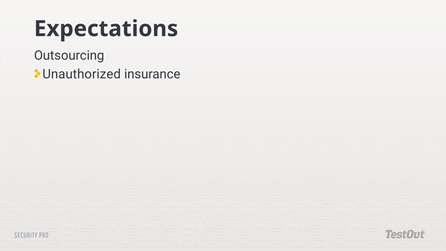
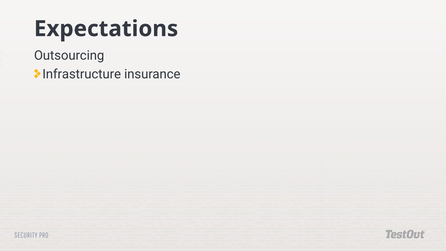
Unauthorized: Unauthorized -> Infrastructure (82, 74)
